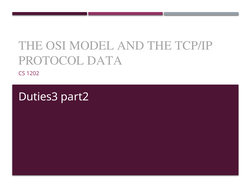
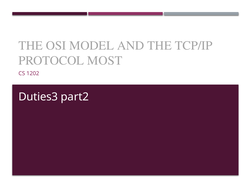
DATA: DATA -> MOST (105, 61)
